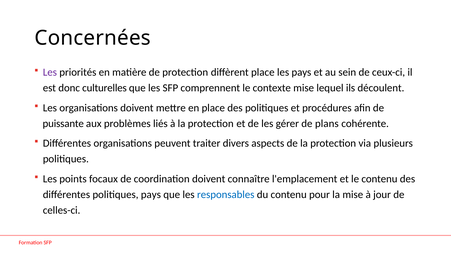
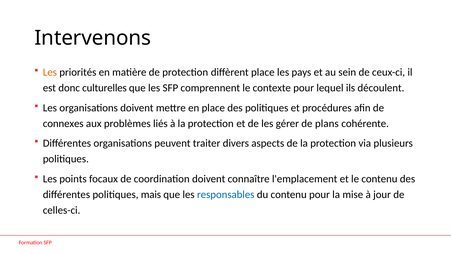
Concernées: Concernées -> Intervenons (93, 38)
Les colour: purple -> orange (50, 72)
contexte mise: mise -> pour (304, 88)
puissante: puissante -> connexes (63, 123)
politiques pays: pays -> mais (151, 194)
